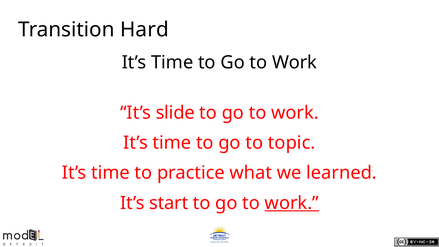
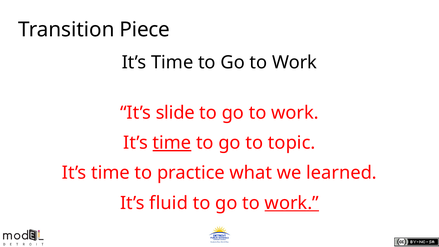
Hard: Hard -> Piece (145, 30)
time underline: none -> present (172, 143)
start: start -> fluid (169, 203)
